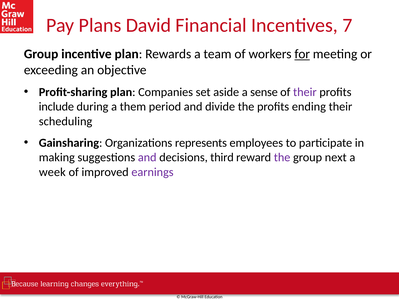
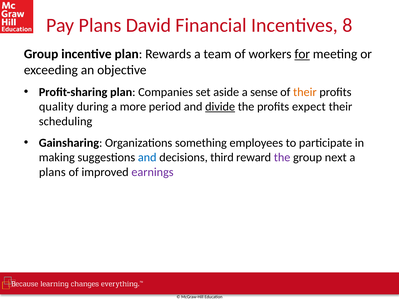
7: 7 -> 8 (347, 25)
their colour: purple -> orange (305, 92)
include: include -> quality (56, 107)
them: them -> more (133, 107)
divide underline: none -> present (220, 107)
ending: ending -> expect (309, 107)
represents: represents -> something (201, 143)
and colour: purple -> blue (147, 158)
week: week -> plans (52, 172)
